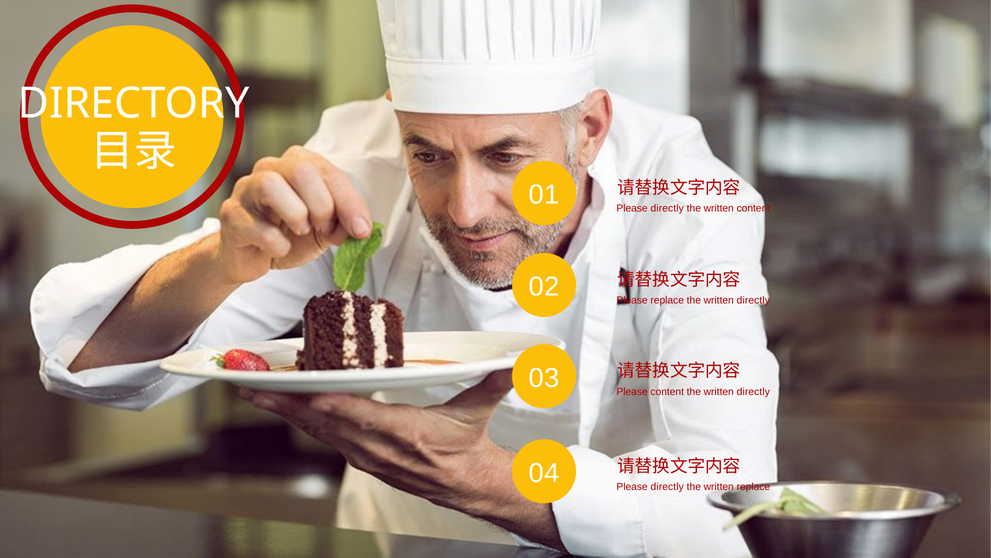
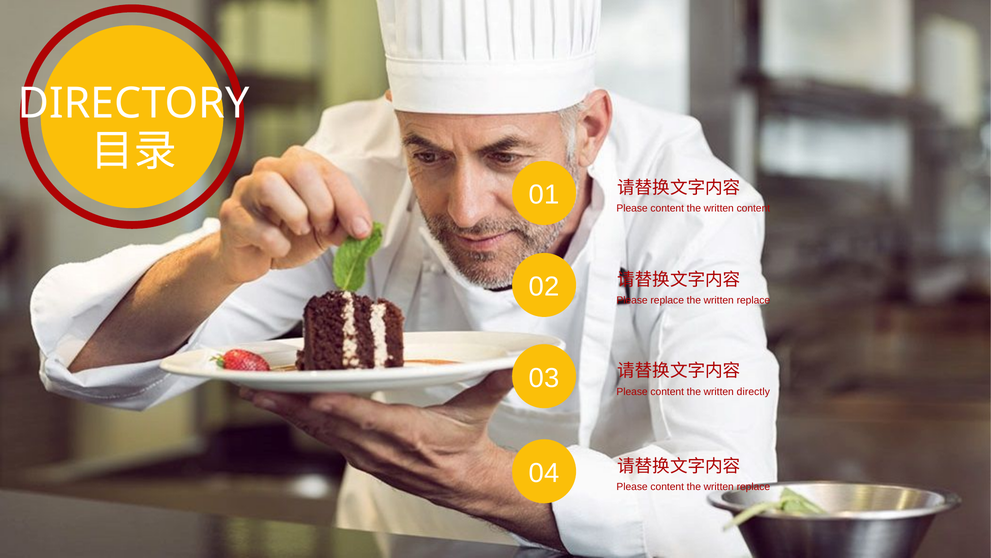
01 Please directly: directly -> content (667, 208)
replace the written directly: directly -> replace (753, 300)
04 Please directly: directly -> content (667, 486)
